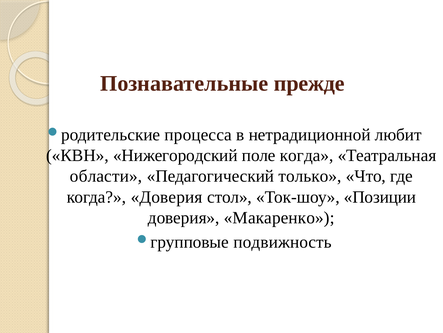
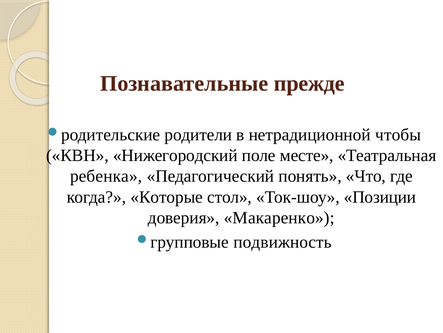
процесса: процесса -> родители (198, 135)
любит: любит -> чтобы (398, 135)
поле когда: когда -> месте (307, 155)
области: области -> ребенка (106, 176)
только: только -> понять (310, 176)
когда Доверия: Доверия -> Которые (167, 197)
